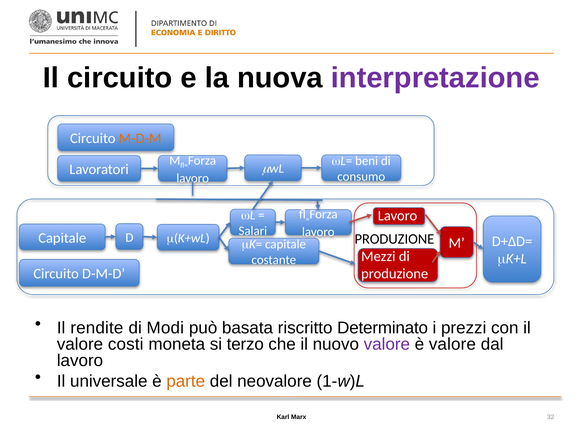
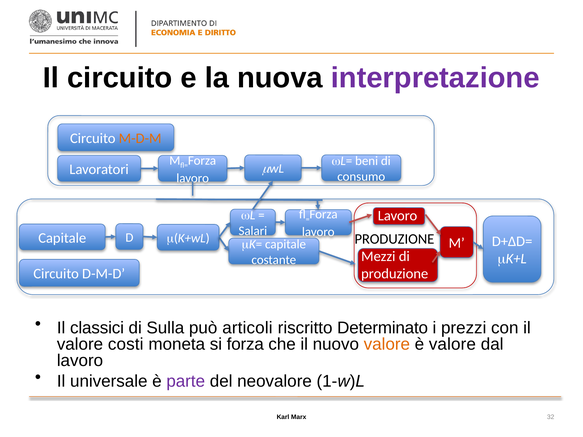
rendite: rendite -> classici (97, 328)
Modi: Modi -> Sulla (165, 328)
basata: basata -> articoli (247, 328)
si terzo: terzo -> forza (245, 345)
valore colour: purple -> orange (387, 345)
parte colour: orange -> purple (186, 381)
